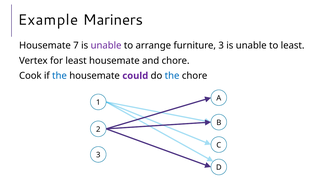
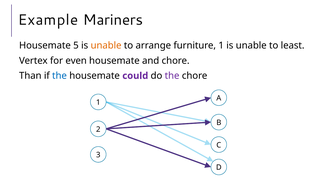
7: 7 -> 5 (76, 46)
unable colour: purple -> orange (106, 46)
furniture 3: 3 -> 1 (221, 46)
for least: least -> even (76, 61)
Cook: Cook -> Than (30, 76)
the colour: blue -> purple (172, 76)
